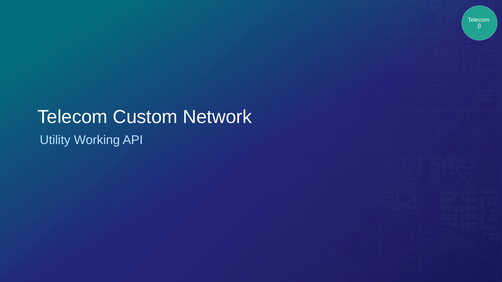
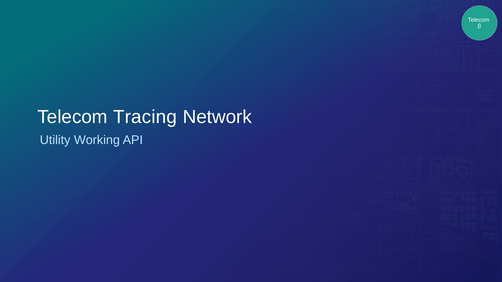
Custom: Custom -> Tracing (145, 117)
